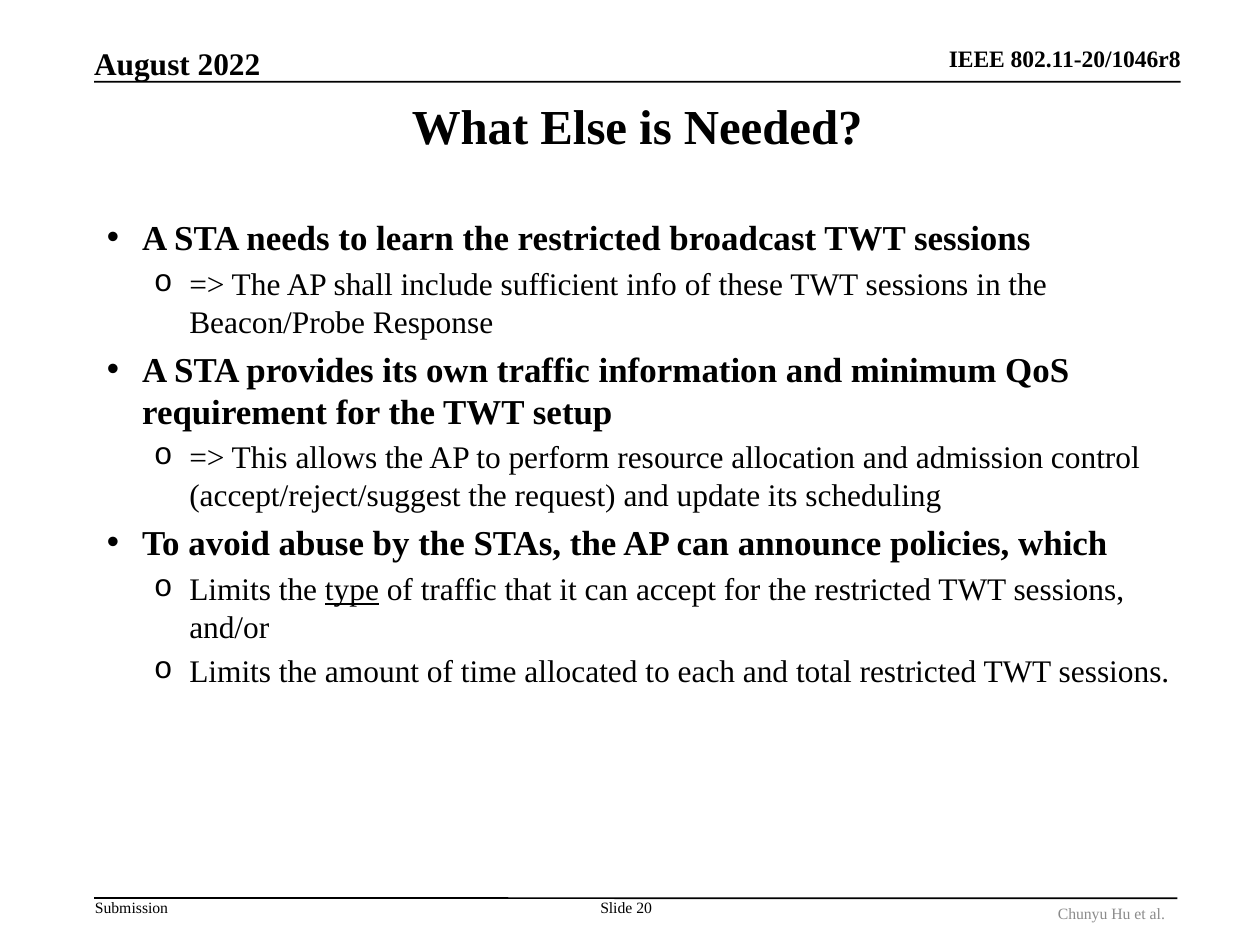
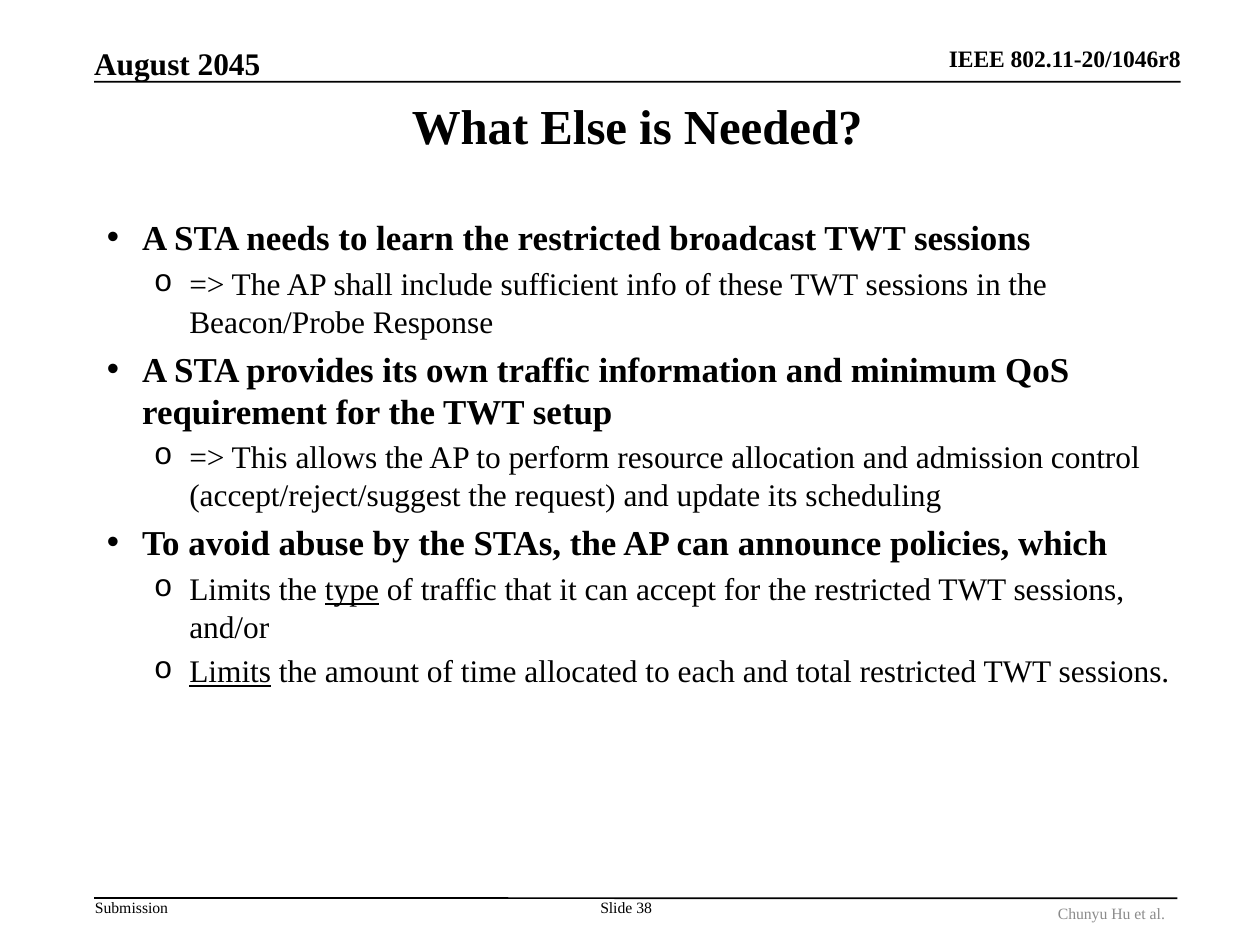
2022: 2022 -> 2045 (229, 65)
Limits underline: none -> present (230, 672)
20: 20 -> 38 (644, 909)
